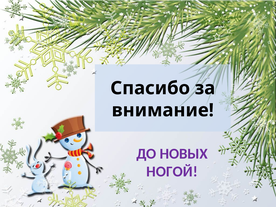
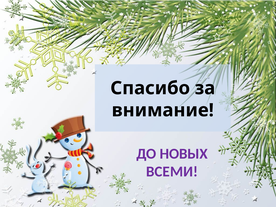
НОГОЙ: НОГОЙ -> ВСЕМИ (172, 172)
